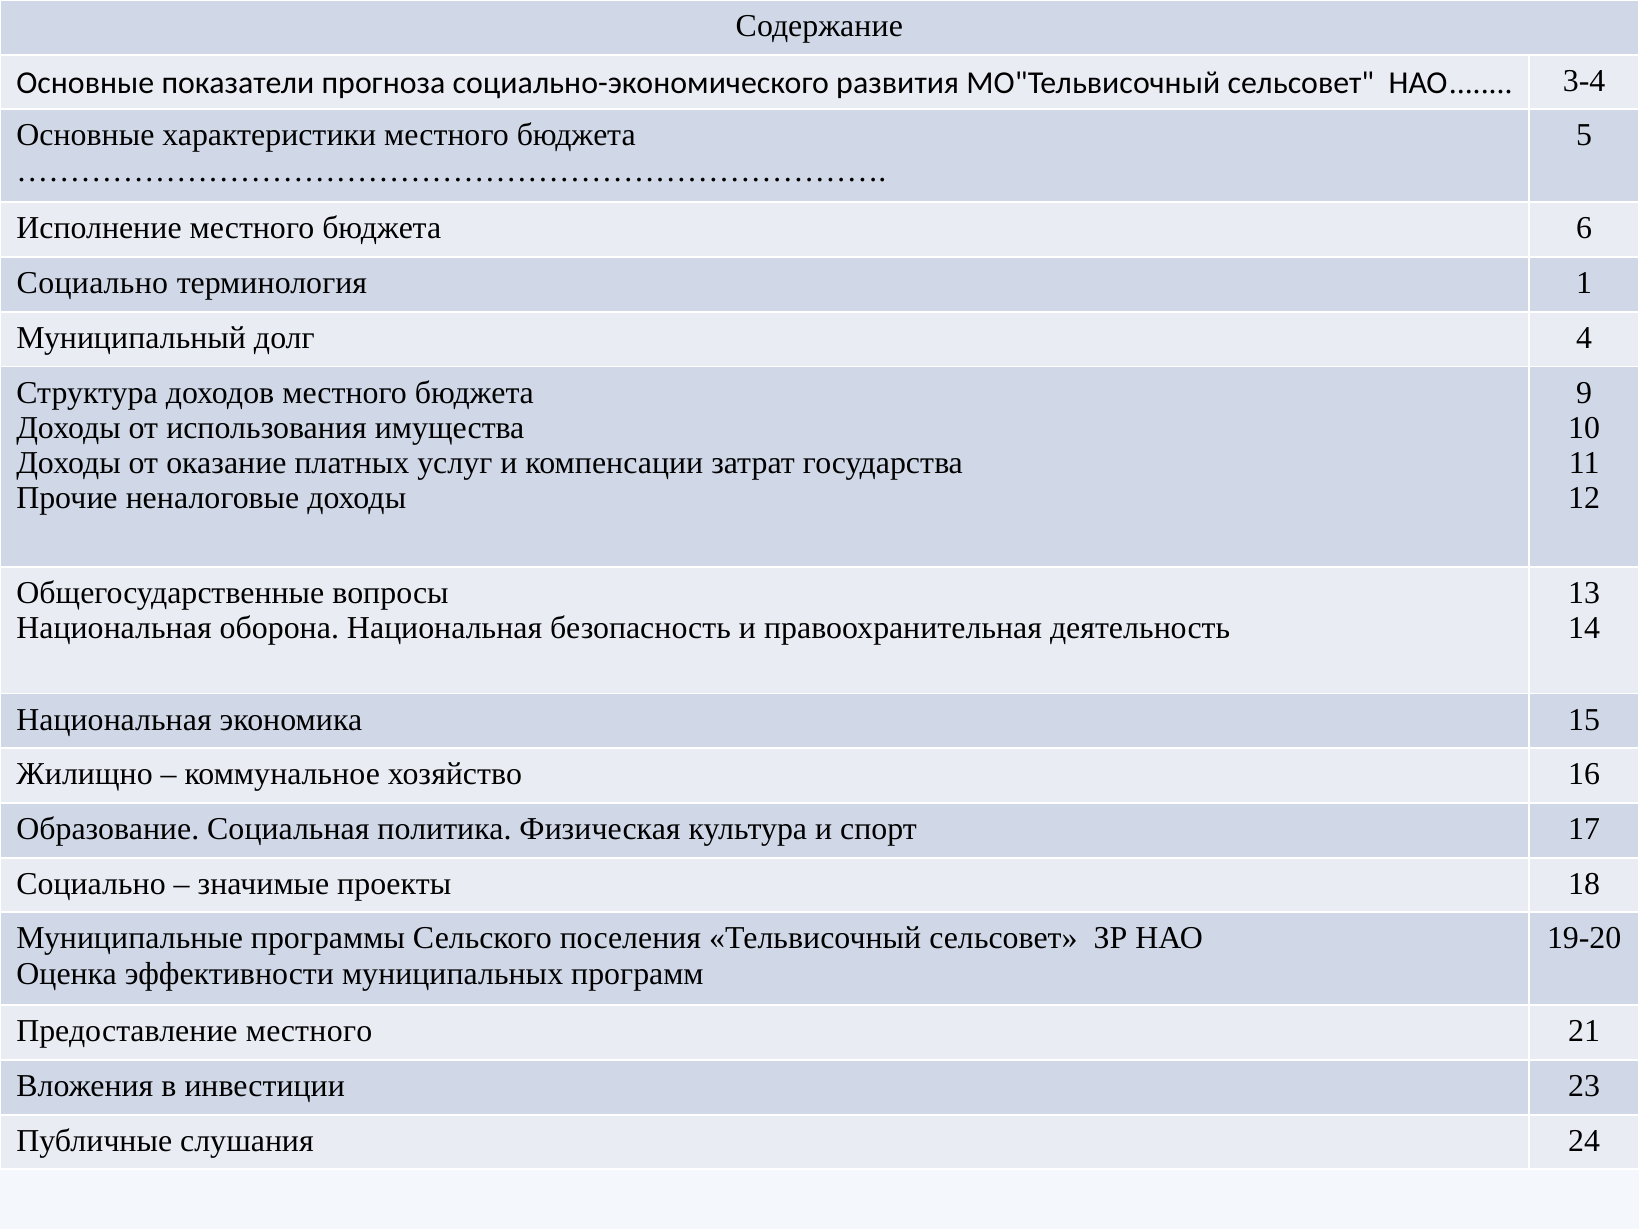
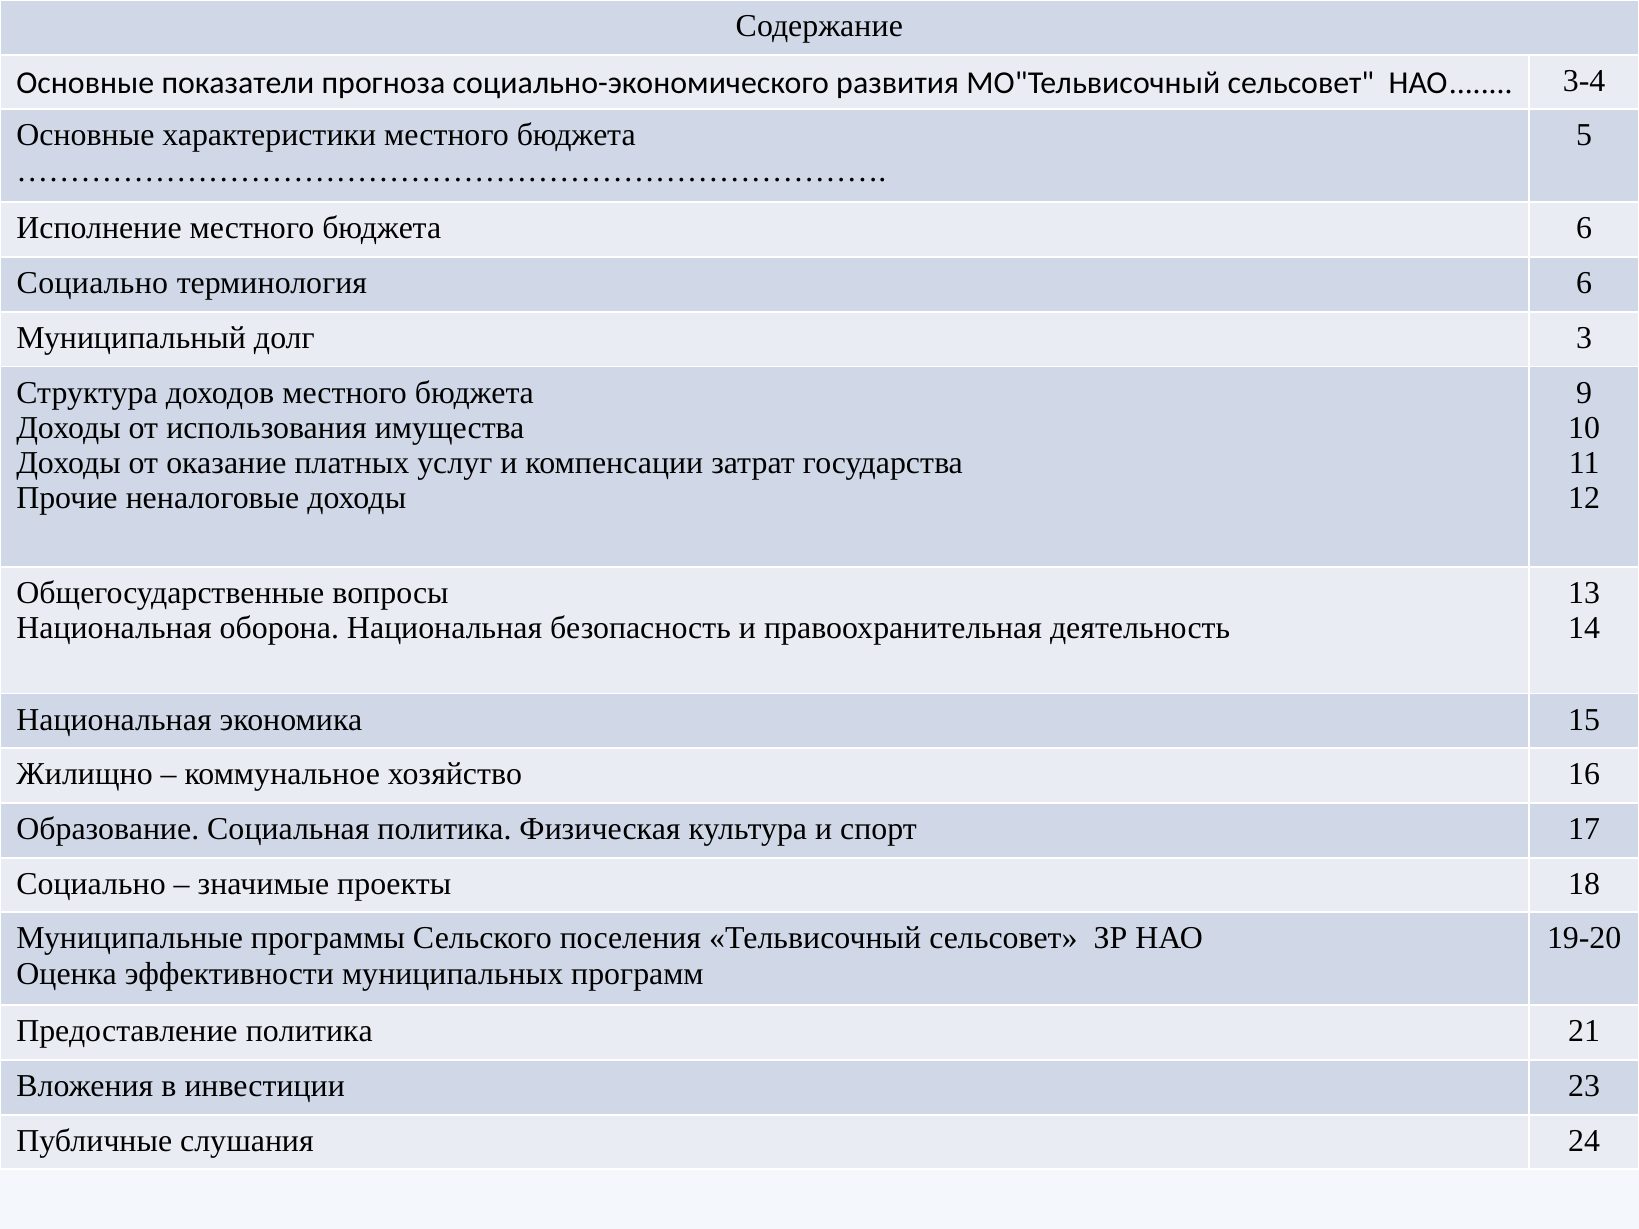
терминология 1: 1 -> 6 (1584, 283)
4: 4 -> 3 (1584, 338)
Предоставление местного: местного -> политика (309, 1032)
